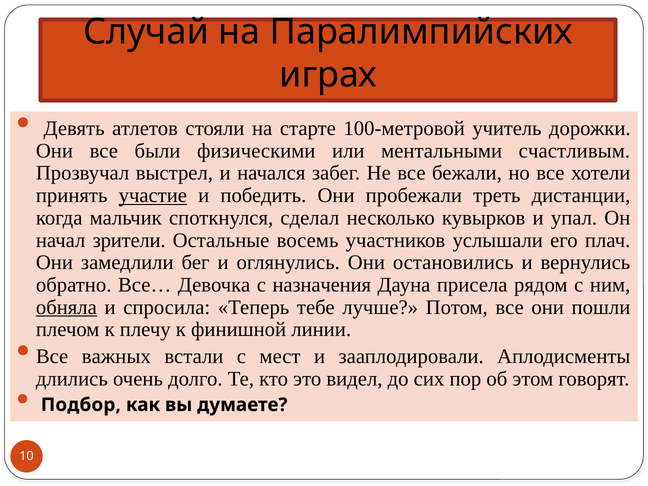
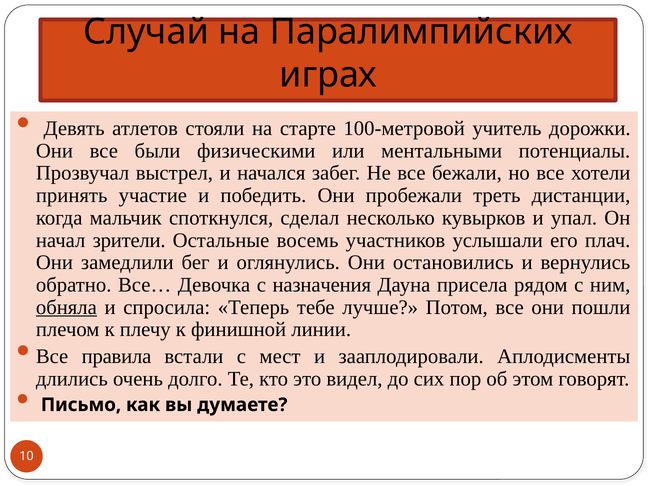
счастливым: счастливым -> потенциалы (575, 151)
участие underline: present -> none (153, 195)
важных: важных -> правила (116, 357)
Подбор: Подбор -> Письмо (81, 405)
